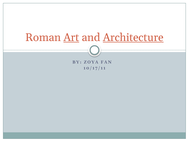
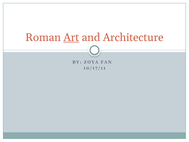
Architecture underline: present -> none (133, 37)
